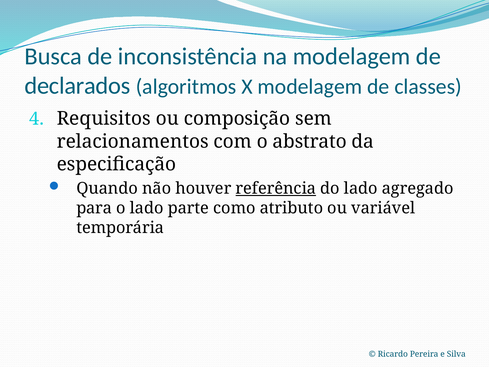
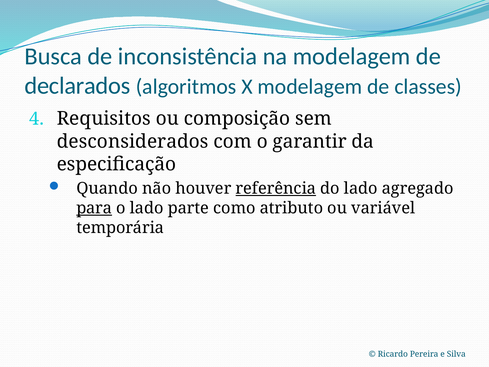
relacionamentos: relacionamentos -> desconsiderados (133, 141)
abstrato: abstrato -> garantir (310, 141)
para underline: none -> present (94, 208)
